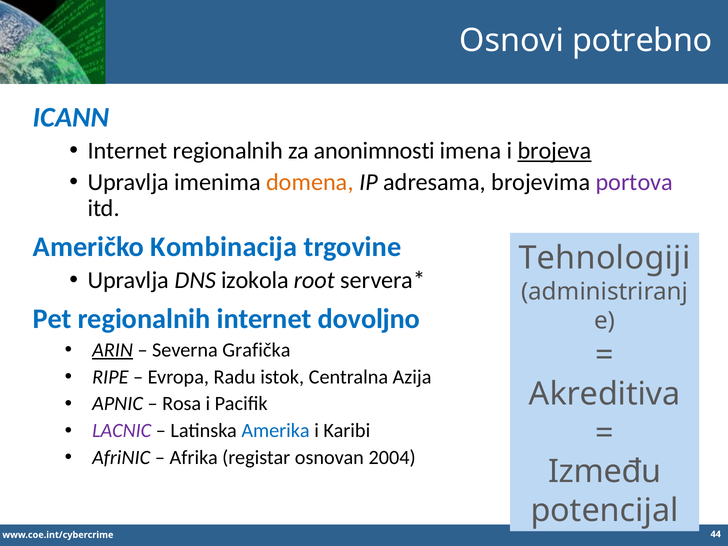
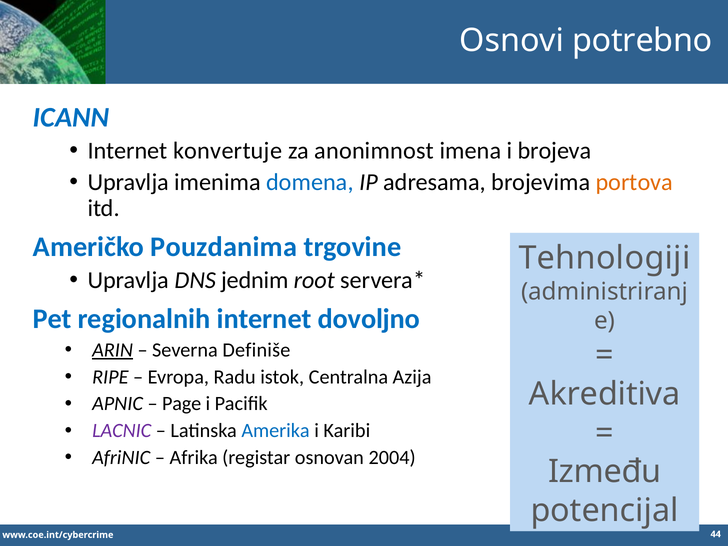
Internet regionalnih: regionalnih -> konvertuje (228, 151)
anonimnosti: anonimnosti -> anonimnost (374, 151)
brojeva underline: present -> none (555, 151)
domena colour: orange -> blue (310, 182)
portova colour: purple -> orange (634, 182)
Kombinacija: Kombinacija -> Pouzdanima (224, 247)
izokola: izokola -> jednim (255, 280)
Grafička: Grafička -> Definiše (256, 350)
Rosa: Rosa -> Page (182, 404)
